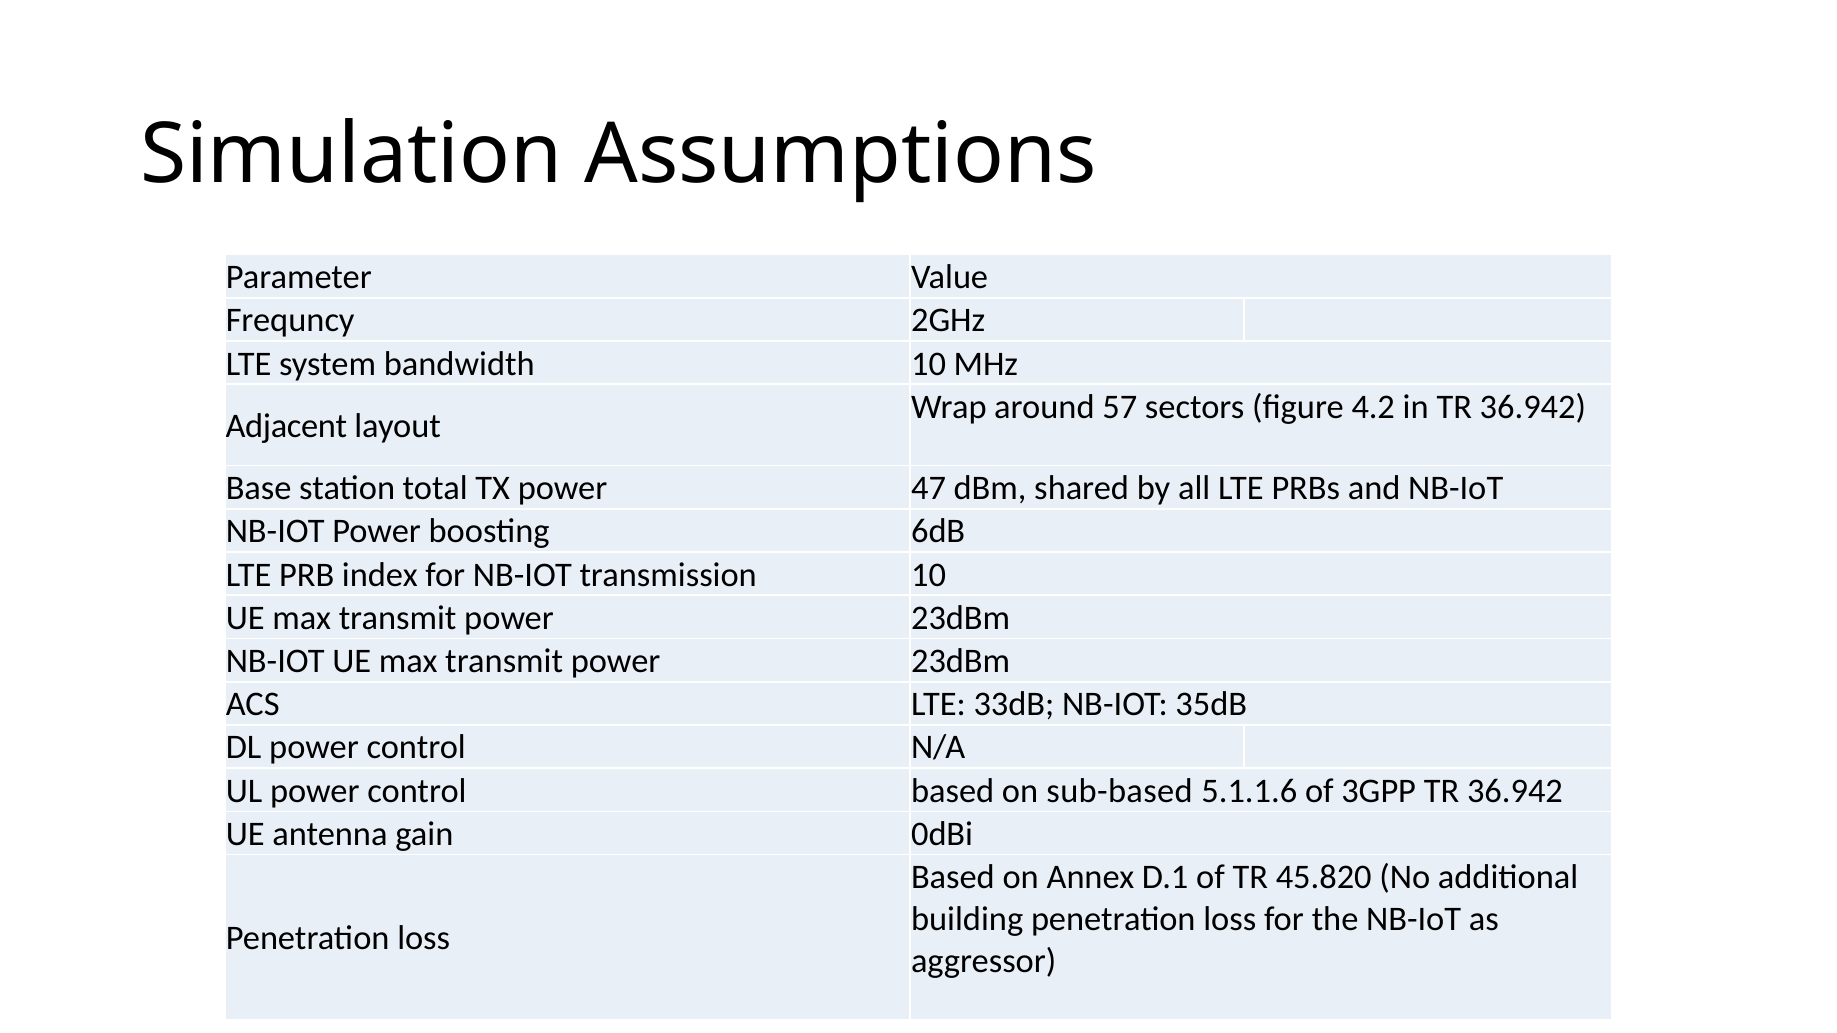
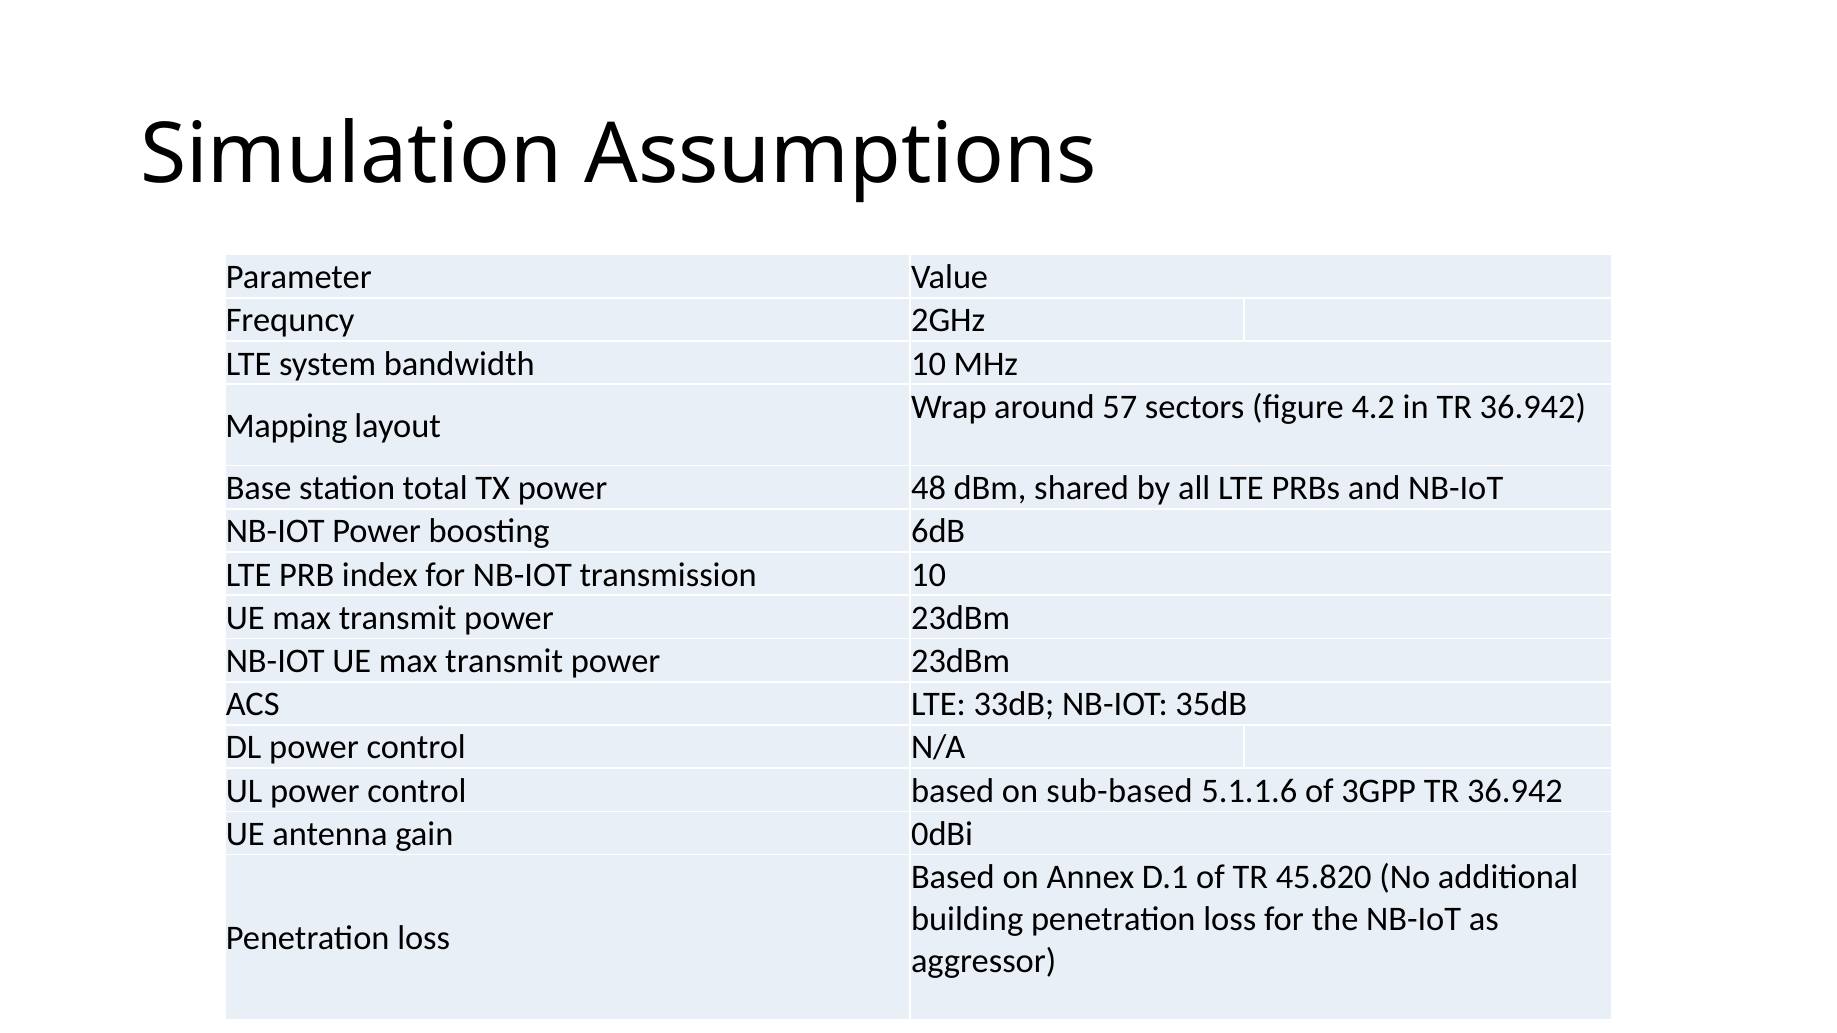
Adjacent: Adjacent -> Mapping (286, 426)
47: 47 -> 48 (929, 488)
